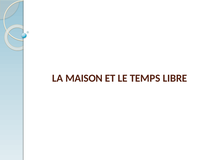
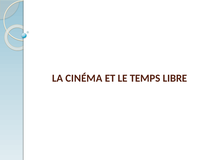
MAISON: MAISON -> CINÉMA (84, 78)
